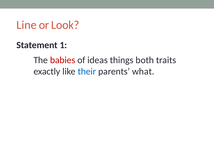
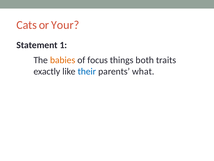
Line: Line -> Cats (27, 25)
Look: Look -> Your (65, 25)
babies colour: red -> orange (63, 60)
ideas: ideas -> focus (98, 60)
